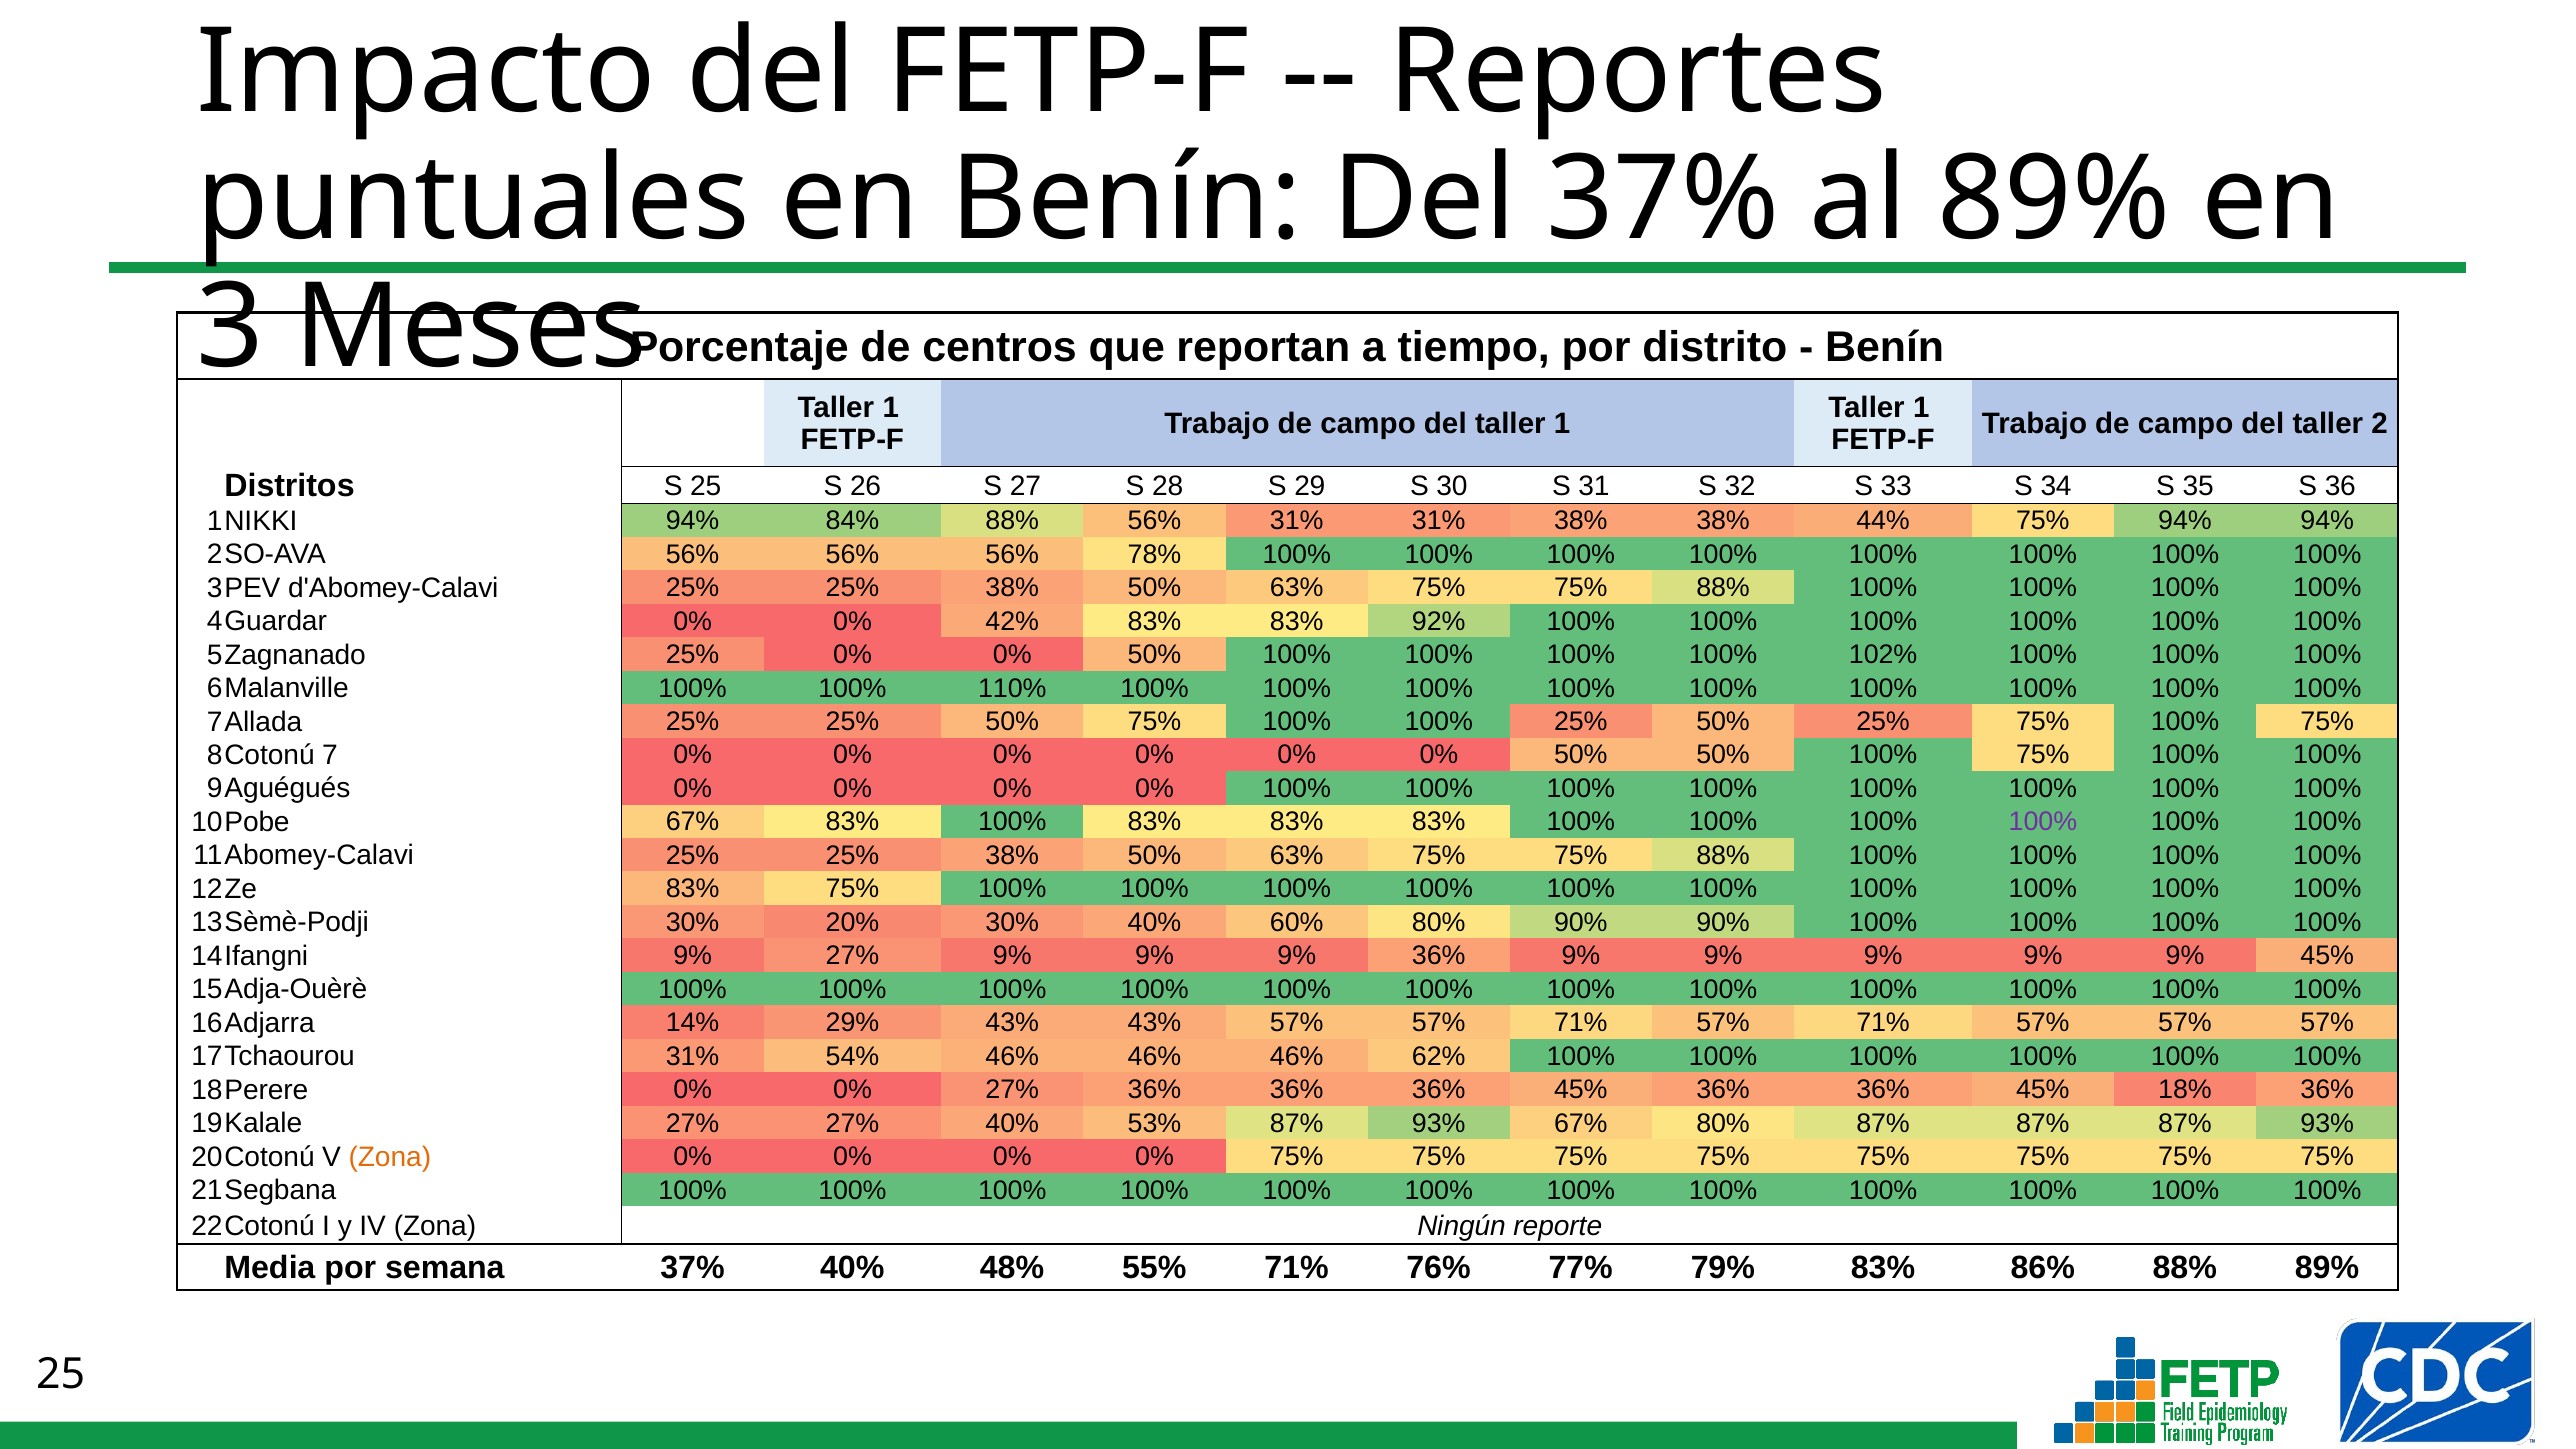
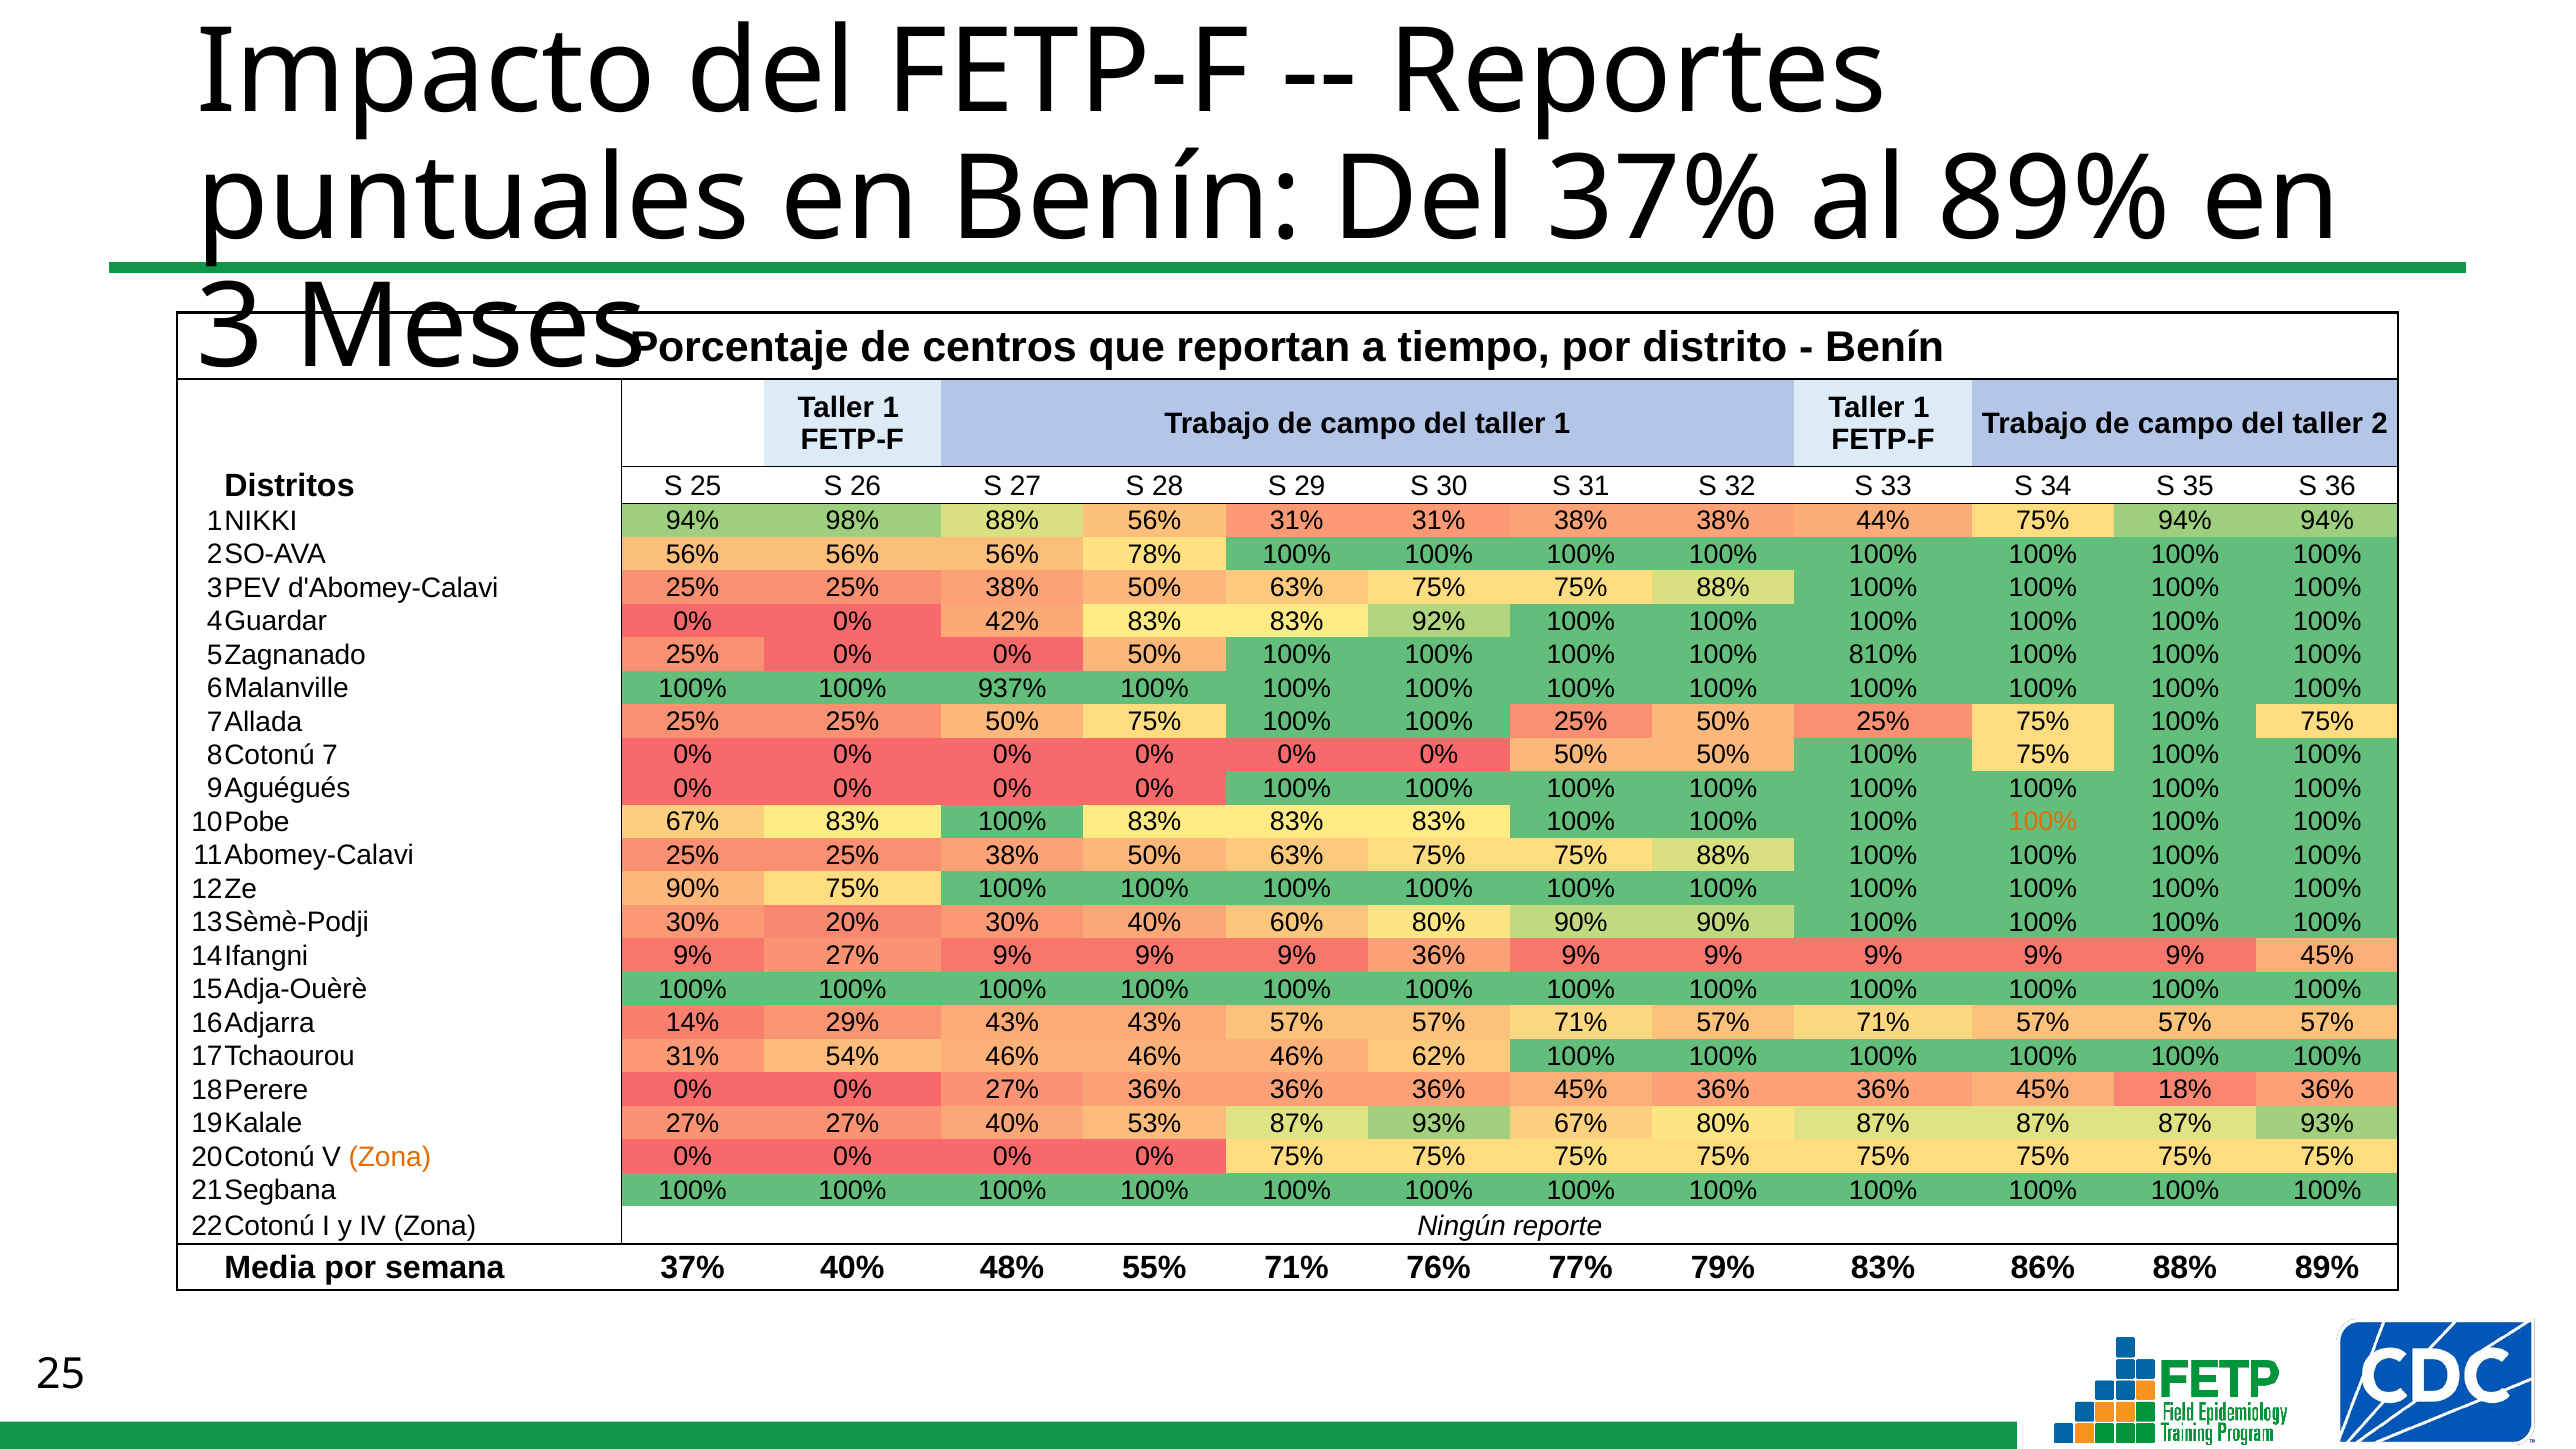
84%: 84% -> 98% (852, 521)
102%: 102% -> 810% (1883, 655)
110%: 110% -> 937% (1012, 688)
100% colour: purple -> orange (2043, 822)
83%: 83% -> 90% (693, 889)
